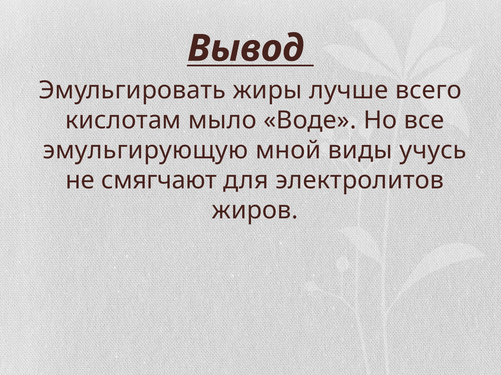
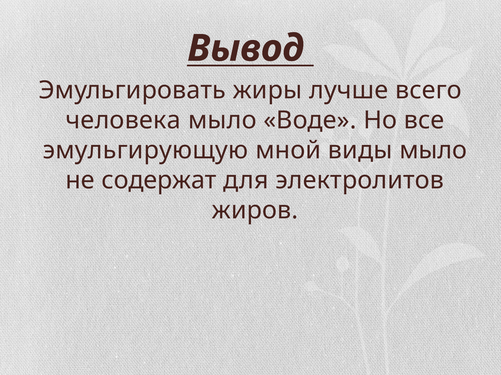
кислотам: кислотам -> человека (123, 120)
виды учусь: учусь -> мыло (433, 151)
смягчают: смягчают -> содержат (159, 181)
